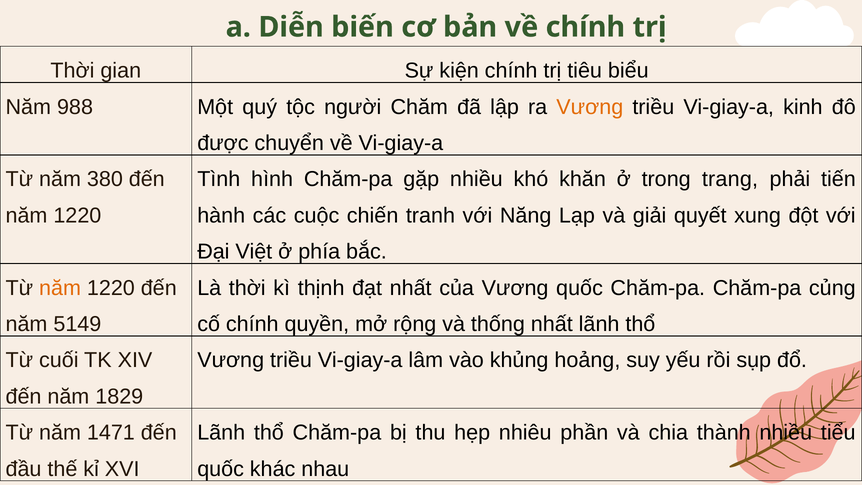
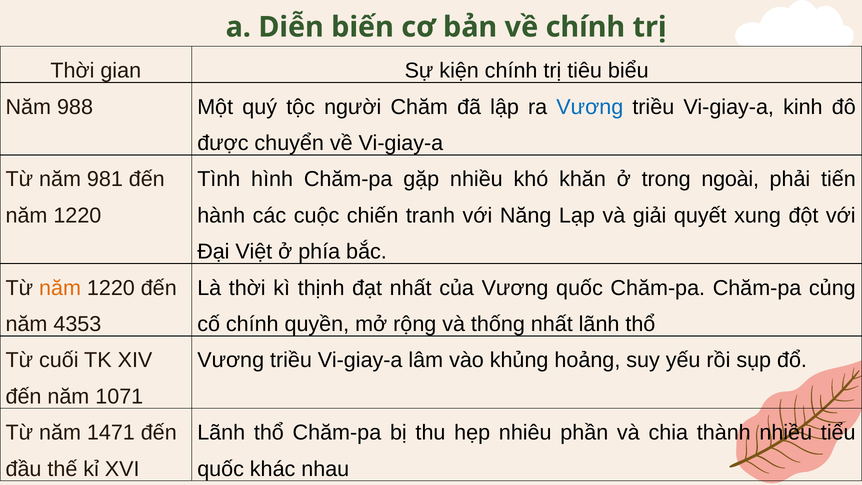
Vương colour: orange -> blue (590, 107)
380: 380 -> 981 (105, 179)
trang: trang -> ngoài (730, 179)
5149: 5149 -> 4353 (77, 324)
1829: 1829 -> 1071 (119, 396)
